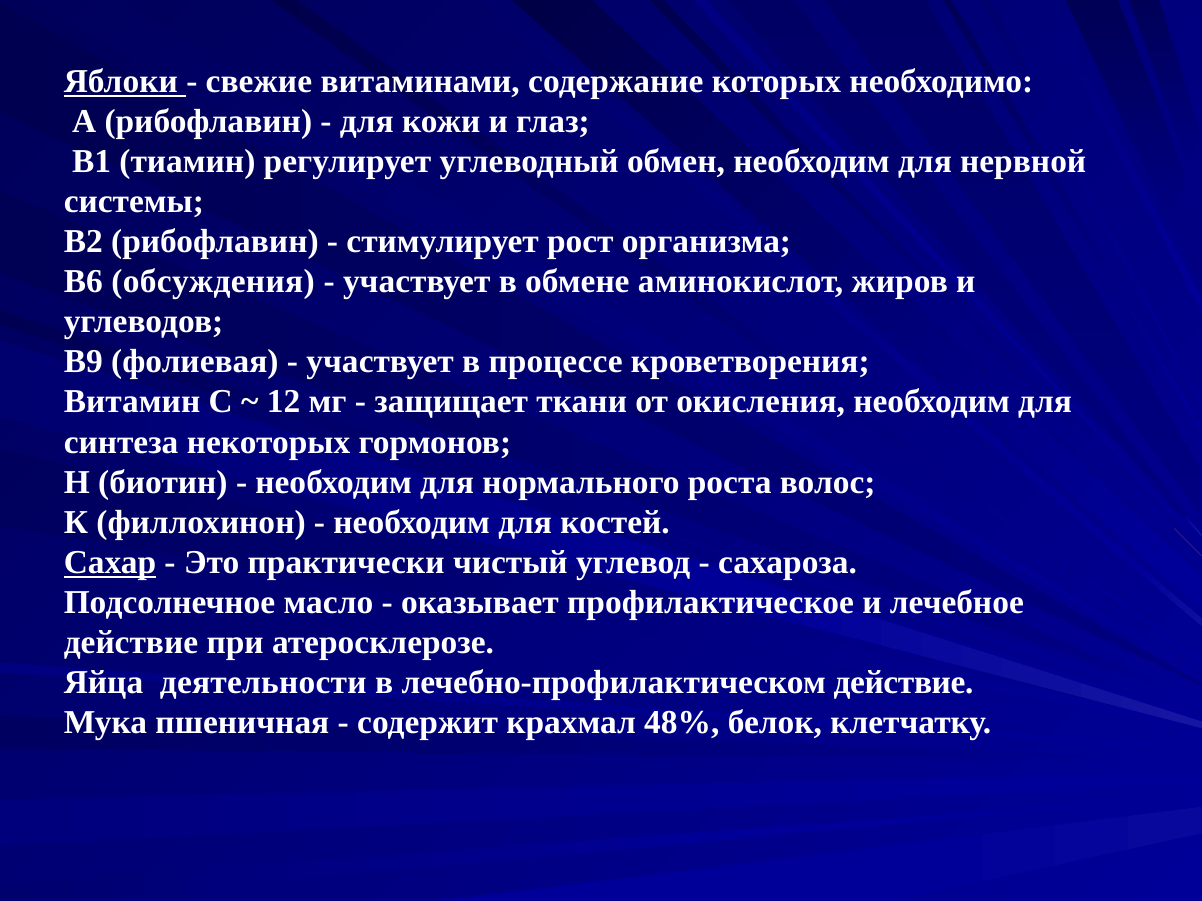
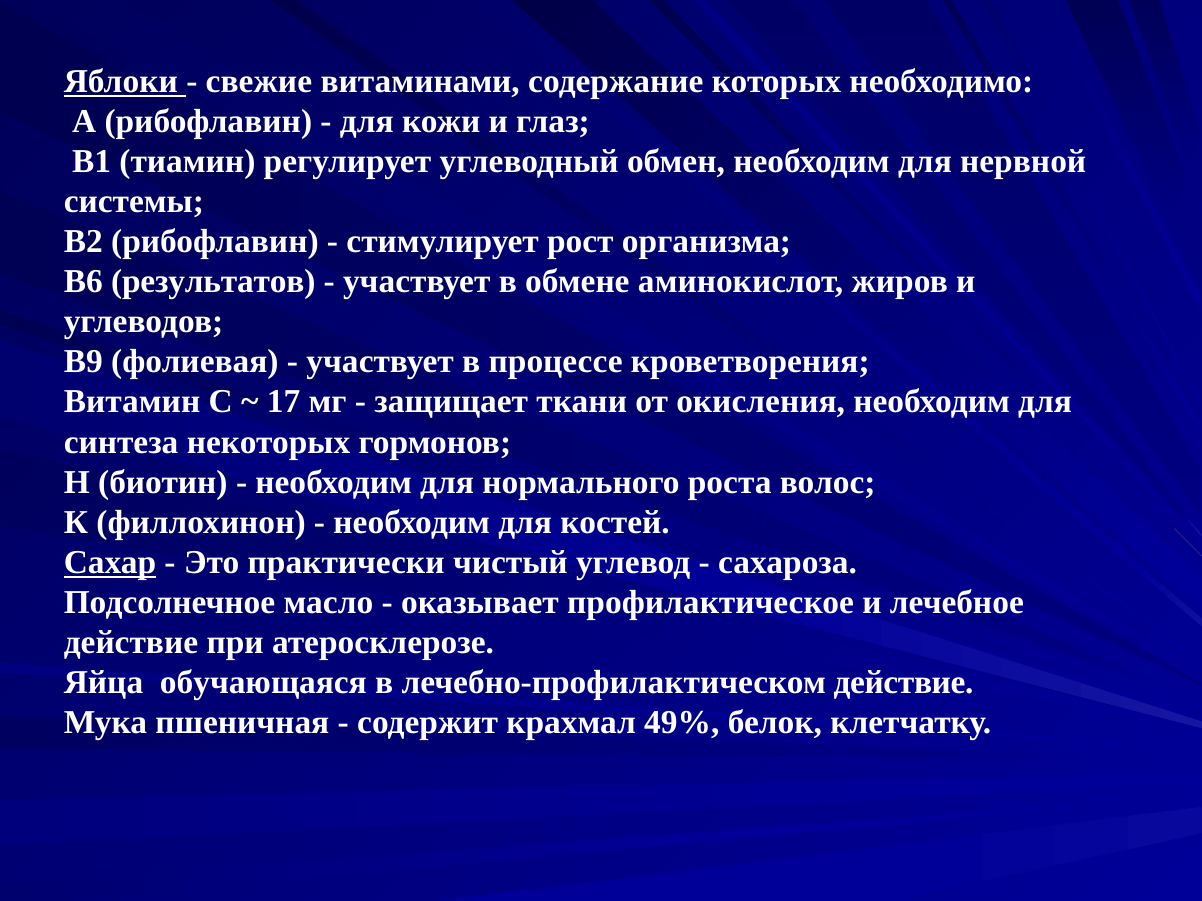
обсуждения: обсуждения -> результатов (213, 282)
12: 12 -> 17 (284, 402)
деятельности: деятельности -> обучающаяся (263, 683)
48%: 48% -> 49% (682, 723)
